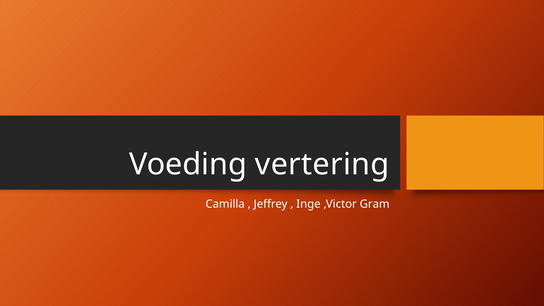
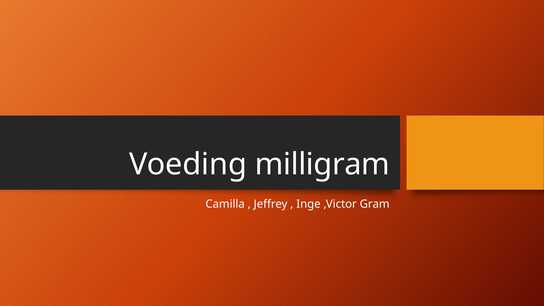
vertering: vertering -> milligram (322, 164)
